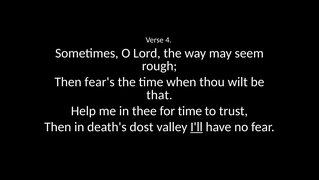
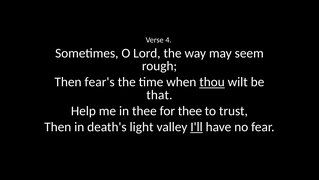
thou underline: none -> present (212, 82)
for time: time -> thee (190, 111)
dost: dost -> light (142, 127)
